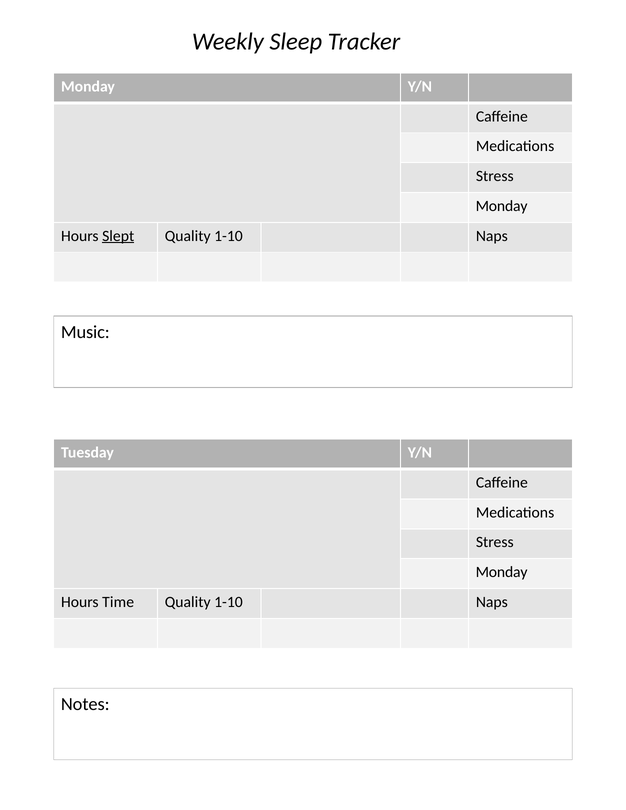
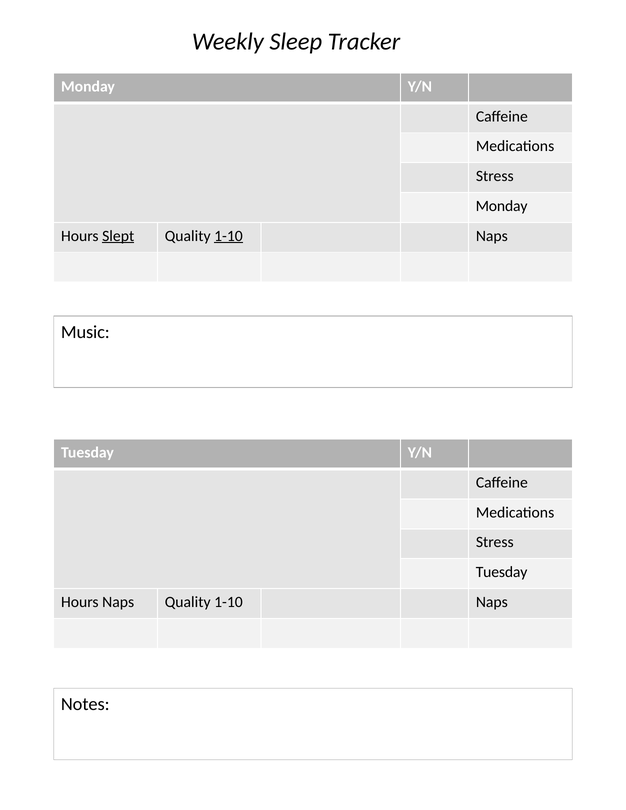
1-10 underline: none -> present (228, 236)
Monday: Monday -> Tuesday (502, 572)
Hours Time: Time -> Naps (118, 602)
